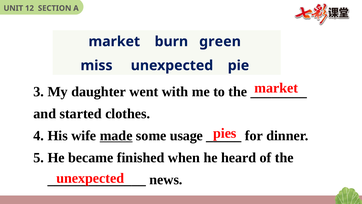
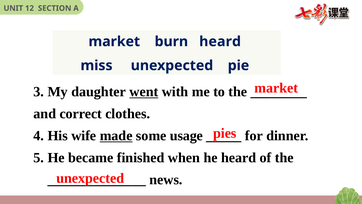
burn green: green -> heard (220, 41)
went underline: none -> present (144, 92)
started: started -> correct (81, 114)
